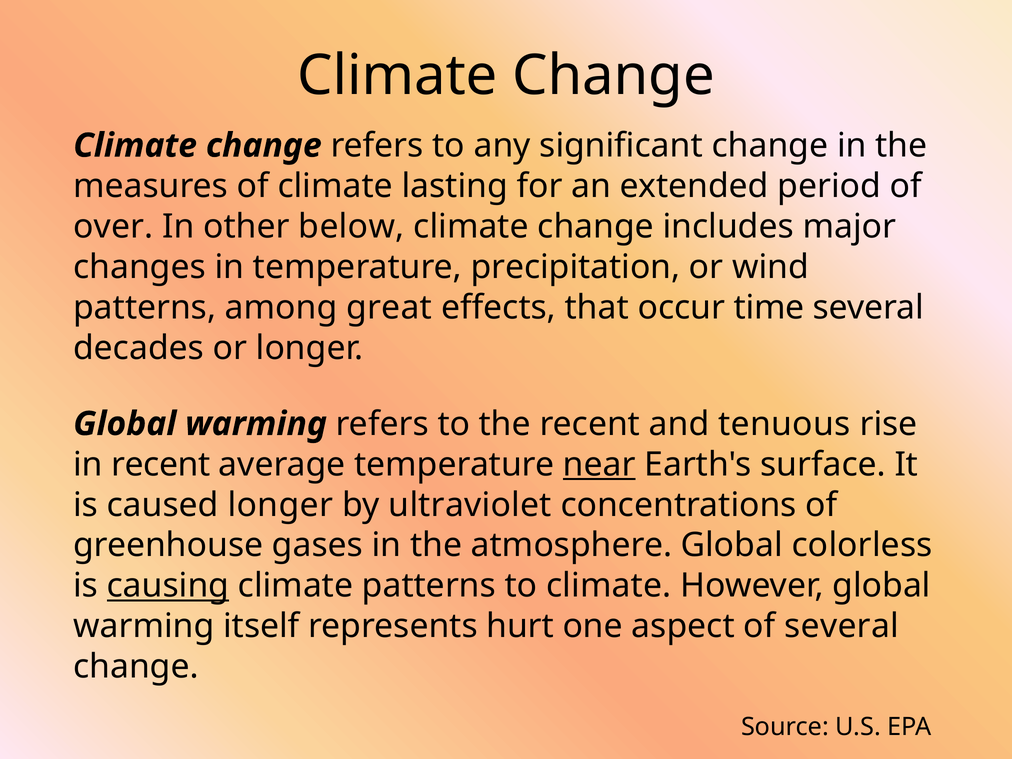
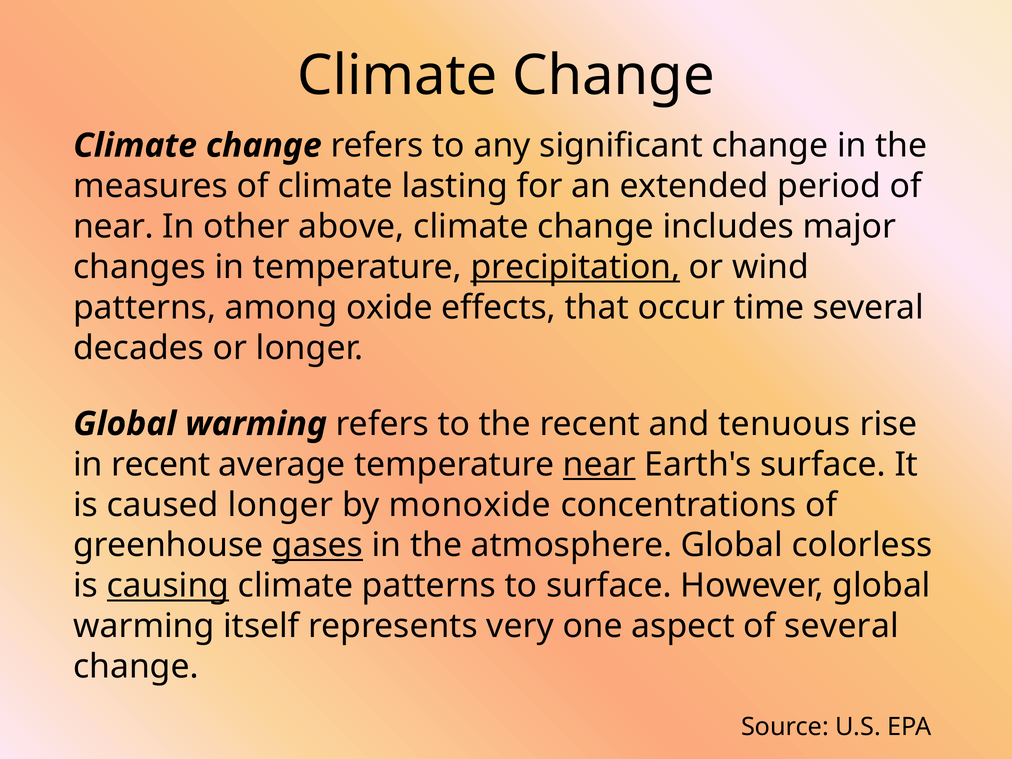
over: over -> near (114, 227)
below: below -> above (351, 227)
precipitation underline: none -> present (575, 267)
great: great -> oxide (389, 308)
ultraviolet: ultraviolet -> monoxide (470, 505)
gases underline: none -> present (318, 545)
to climate: climate -> surface (609, 586)
hurt: hurt -> very (520, 626)
